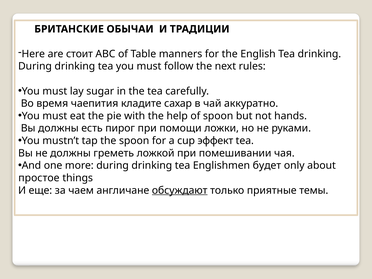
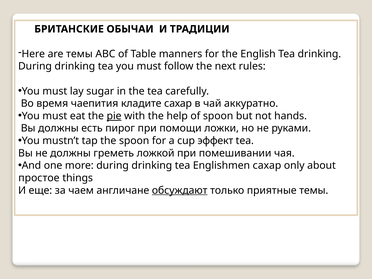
are стоит: стоит -> темы (79, 54)
pie underline: none -> present (114, 116)
Englishmen будет: будет -> сахар (267, 166)
